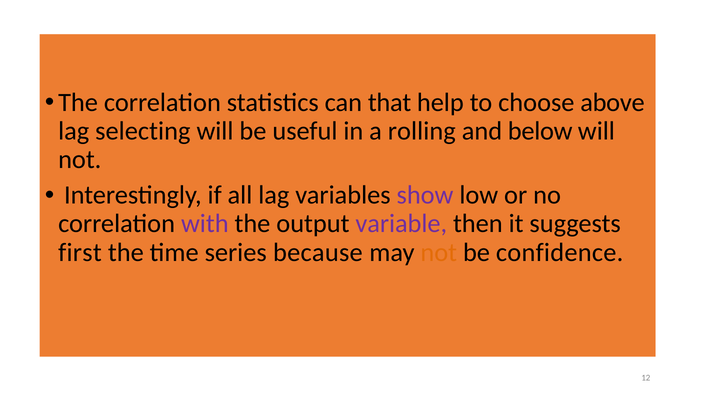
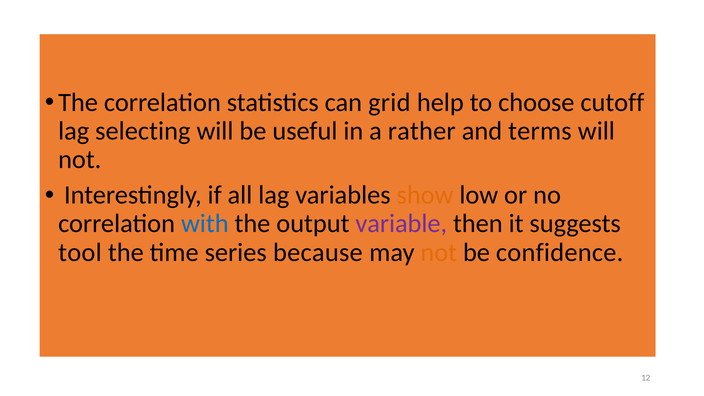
that: that -> grid (389, 102)
above: above -> cutoff (612, 102)
rolling: rolling -> rather (422, 131)
below: below -> terms (540, 131)
show colour: purple -> orange (425, 195)
with colour: purple -> blue (205, 224)
first: first -> tool (80, 252)
